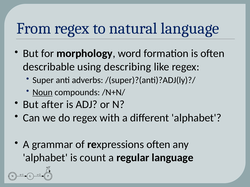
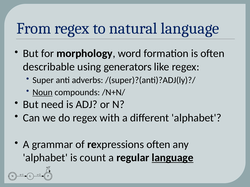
describing: describing -> generators (128, 67)
after: after -> need (52, 105)
language underline: none -> present (173, 158)
